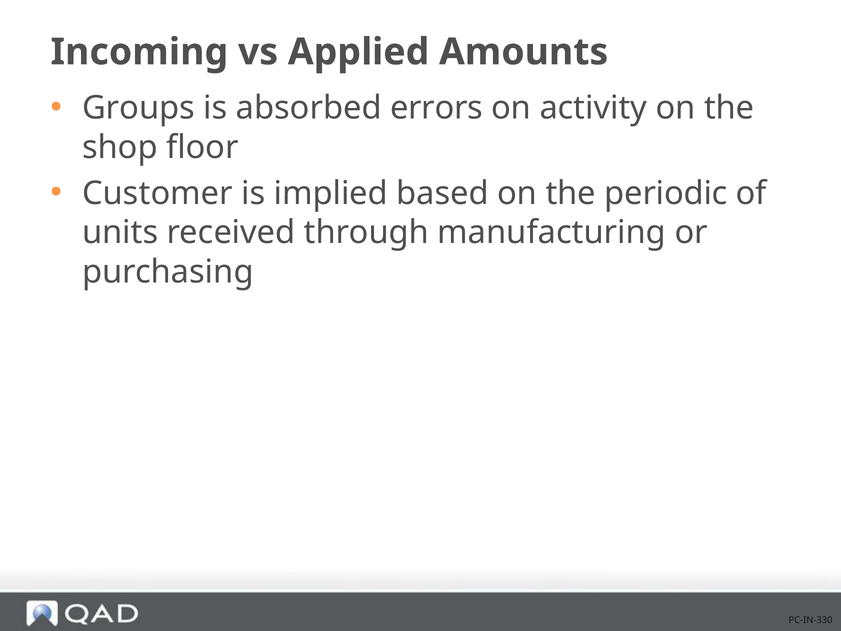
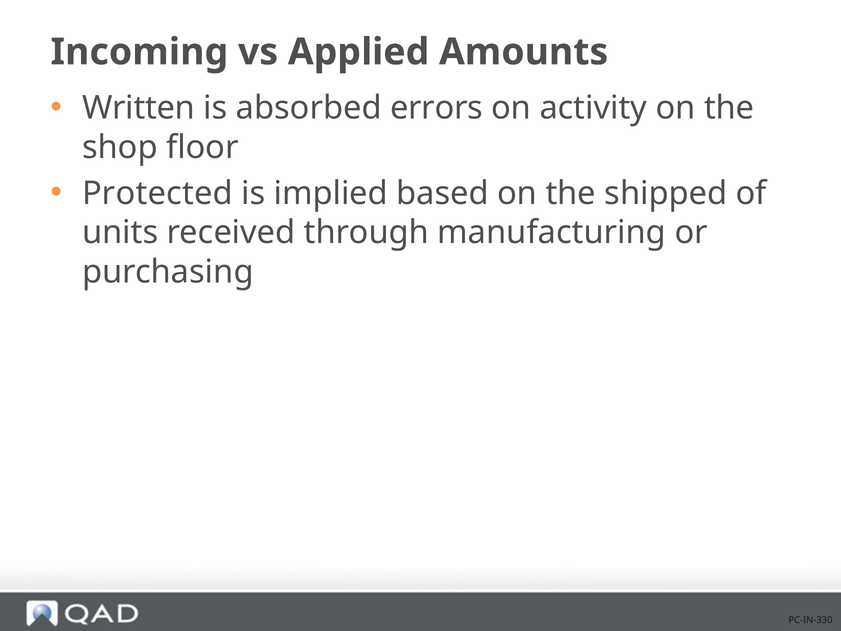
Groups: Groups -> Written (139, 108)
Customer: Customer -> Protected (157, 193)
periodic: periodic -> shipped (666, 193)
